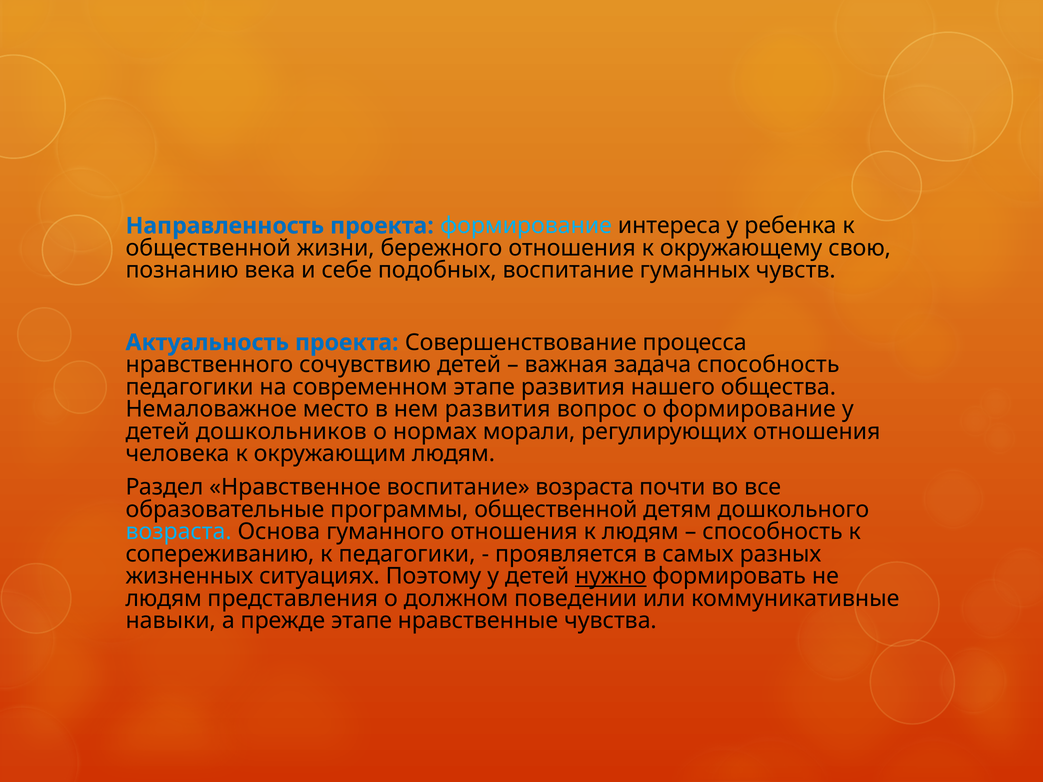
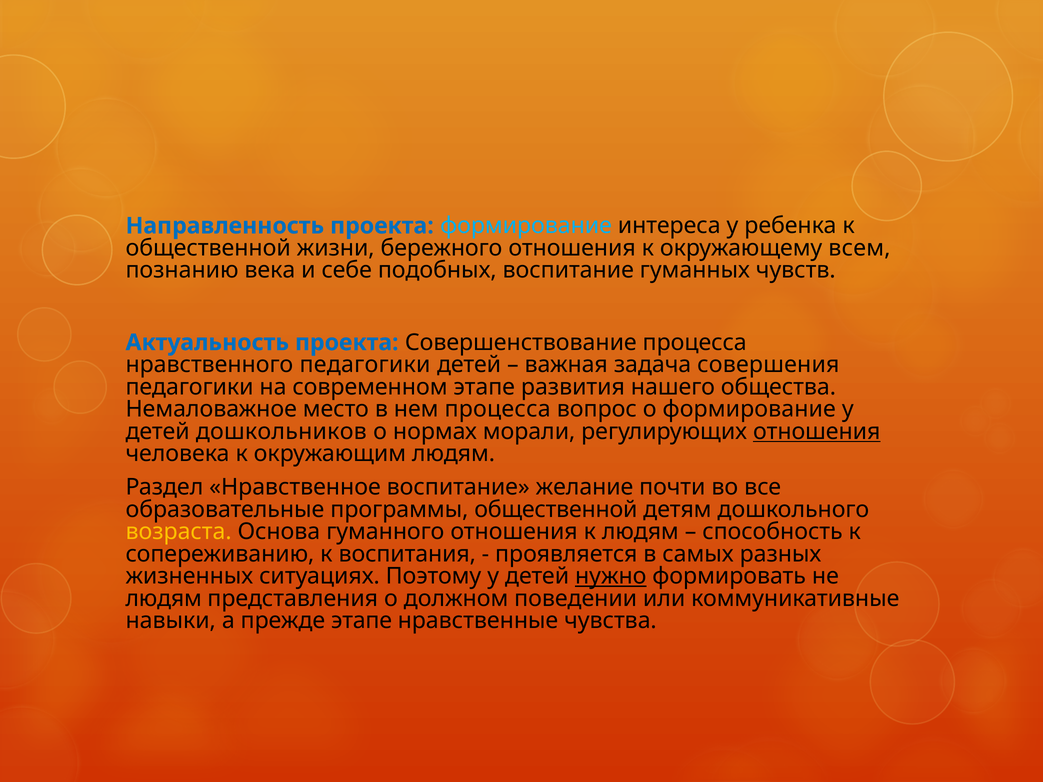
свою: свою -> всем (859, 248)
нравственного сочувствию: сочувствию -> педагогики (365, 365)
задача способность: способность -> совершения (768, 365)
нем развития: развития -> процесса (498, 409)
отношения underline: none -> present (817, 432)
воспитание возраста: возраста -> желание (585, 487)
возраста colour: light blue -> yellow (179, 532)
к педагогики: педагогики -> воспитания (407, 554)
